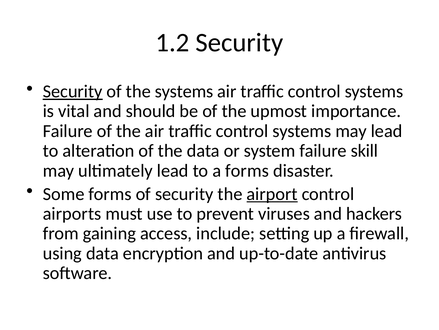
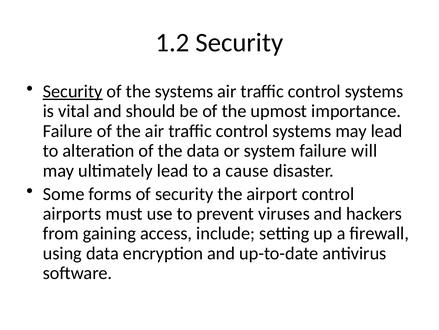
skill: skill -> will (364, 151)
a forms: forms -> cause (247, 170)
airport underline: present -> none (272, 194)
